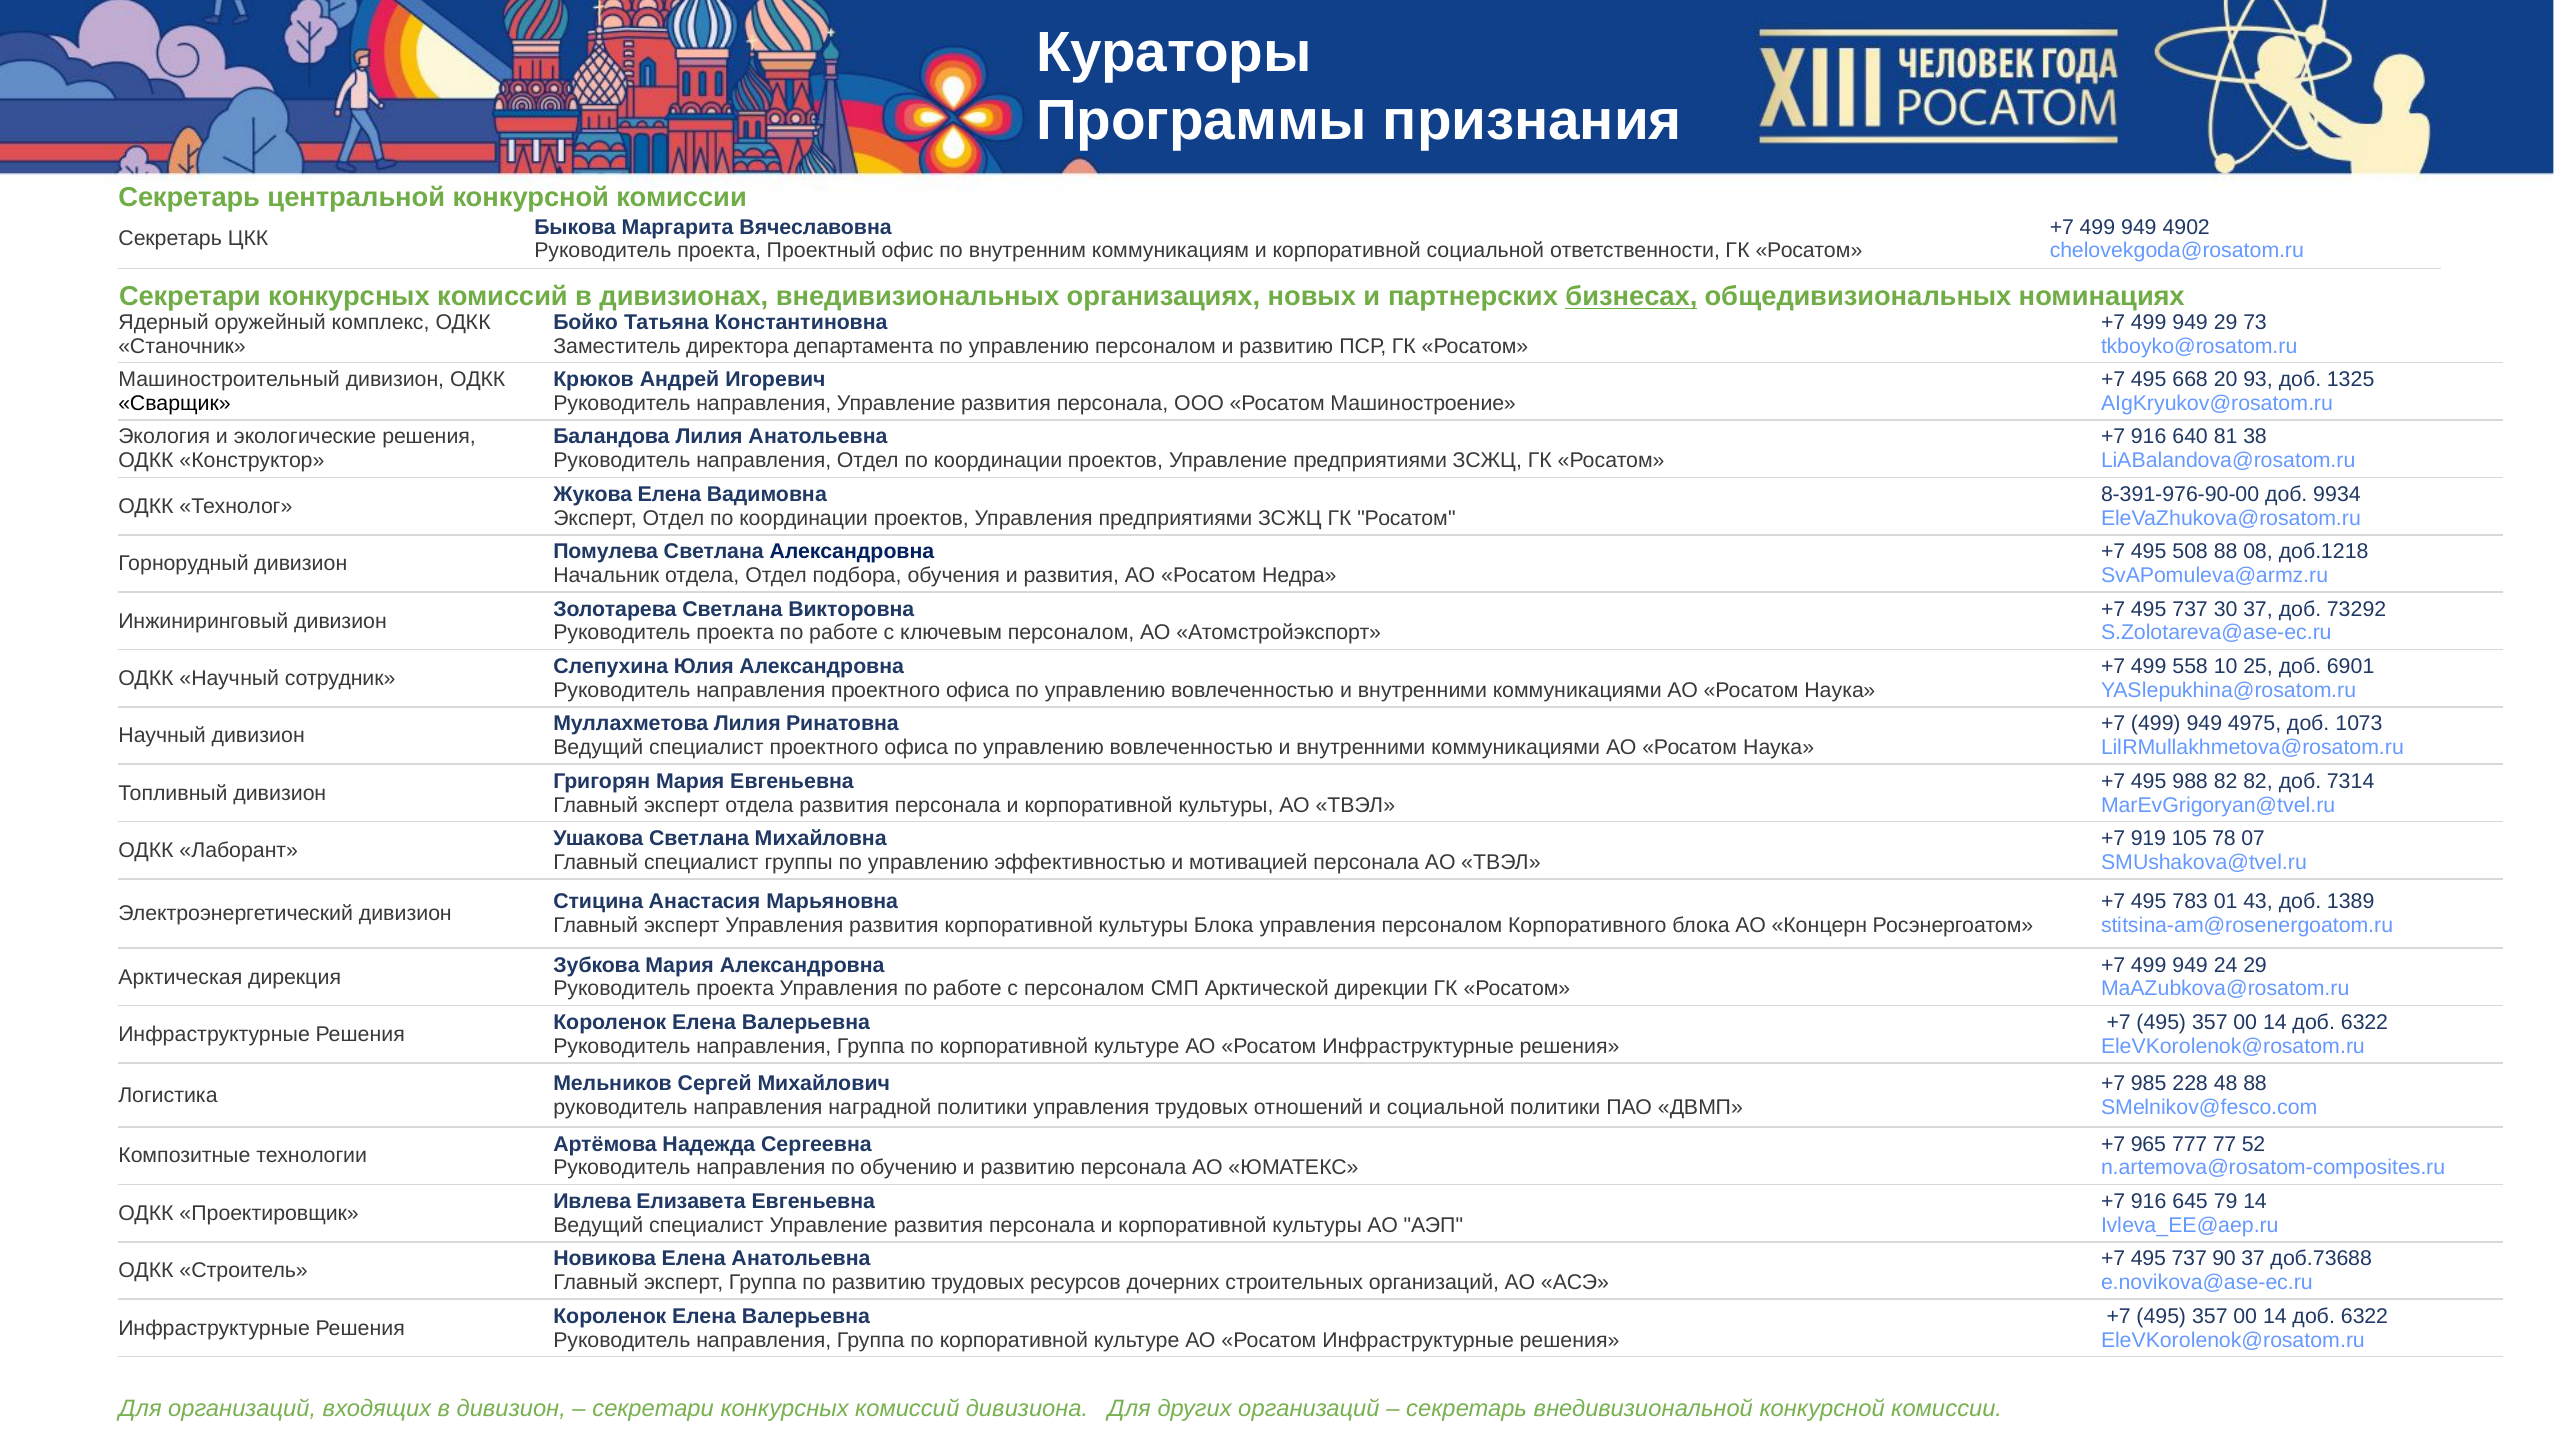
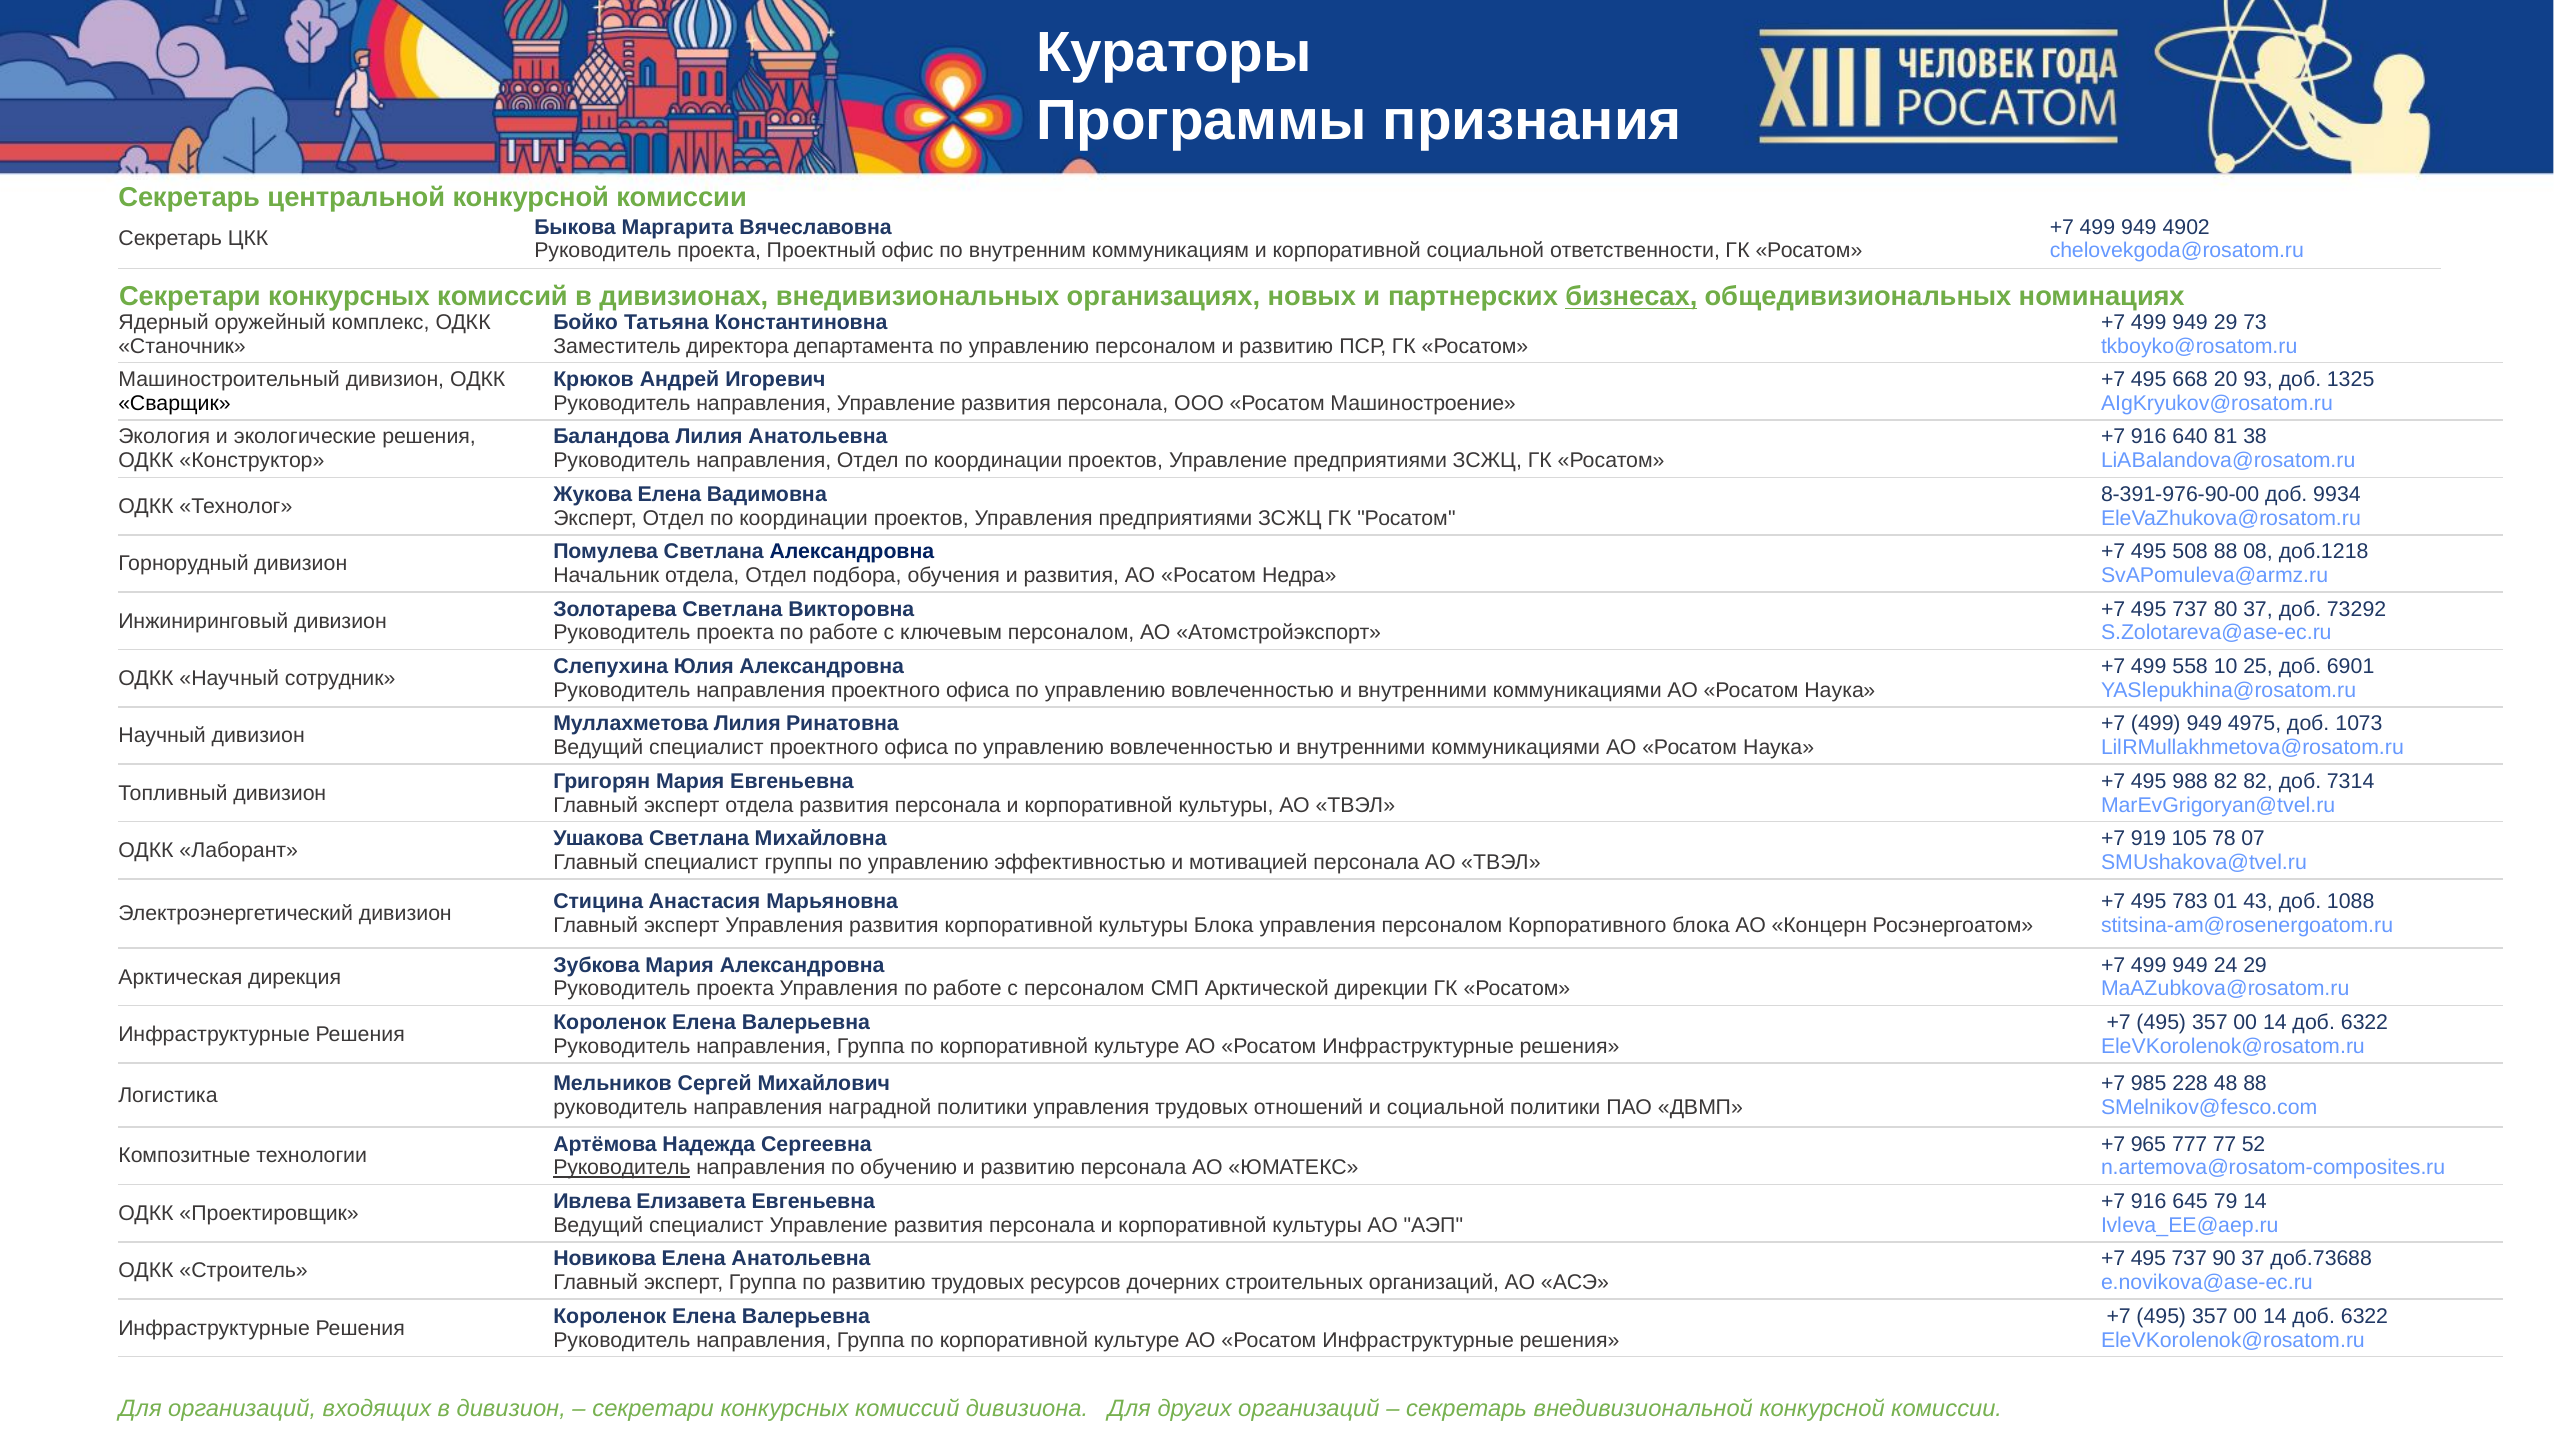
30: 30 -> 80 (2226, 609)
1389: 1389 -> 1088 (2351, 902)
Руководитель underline: none -> present (622, 1168)
